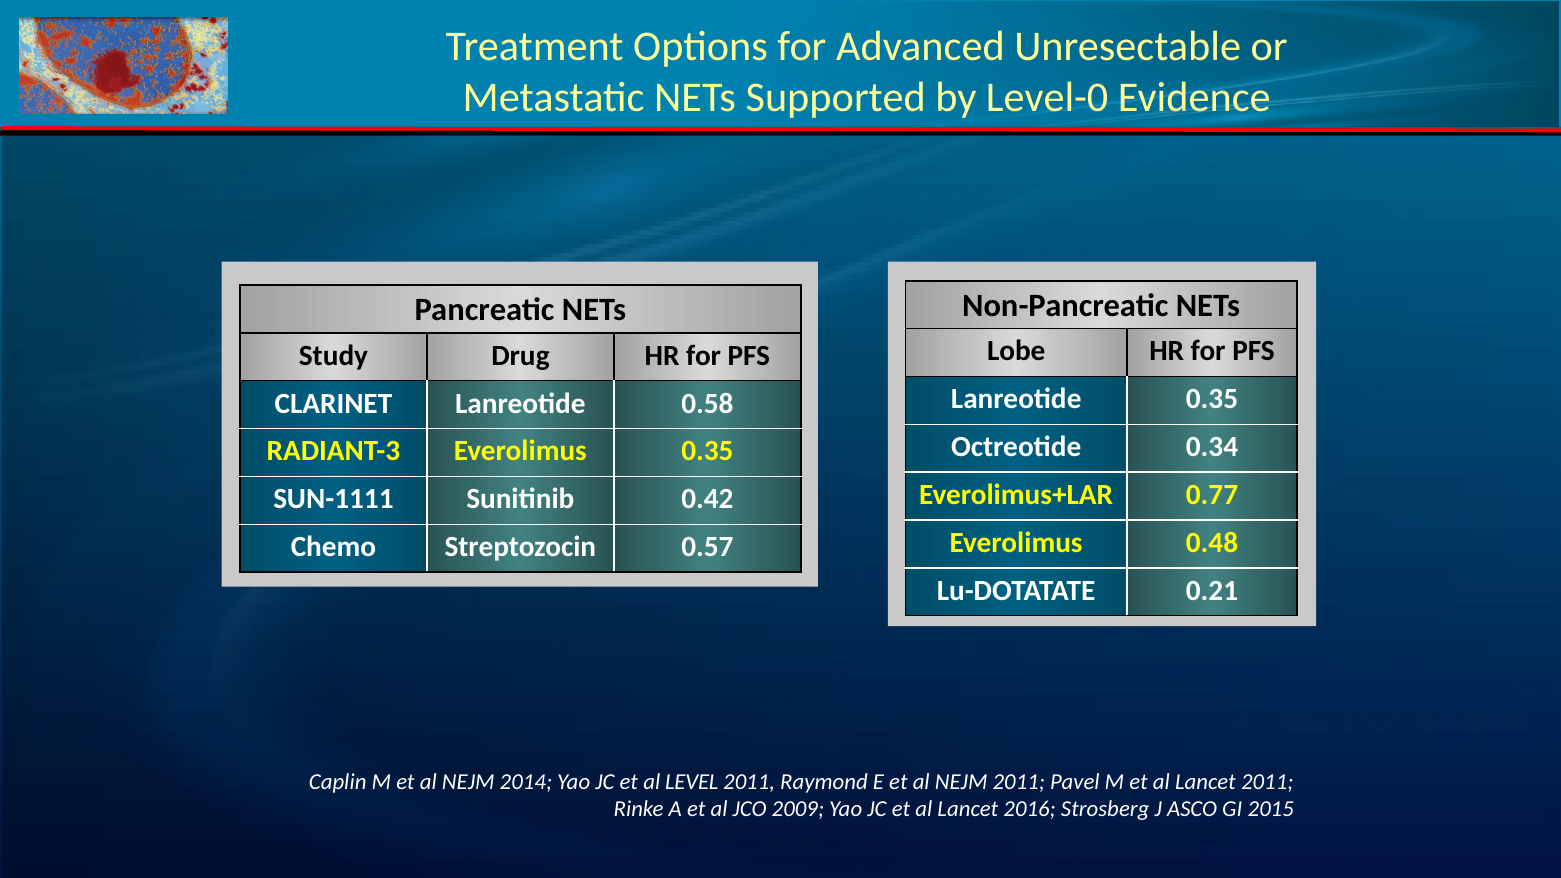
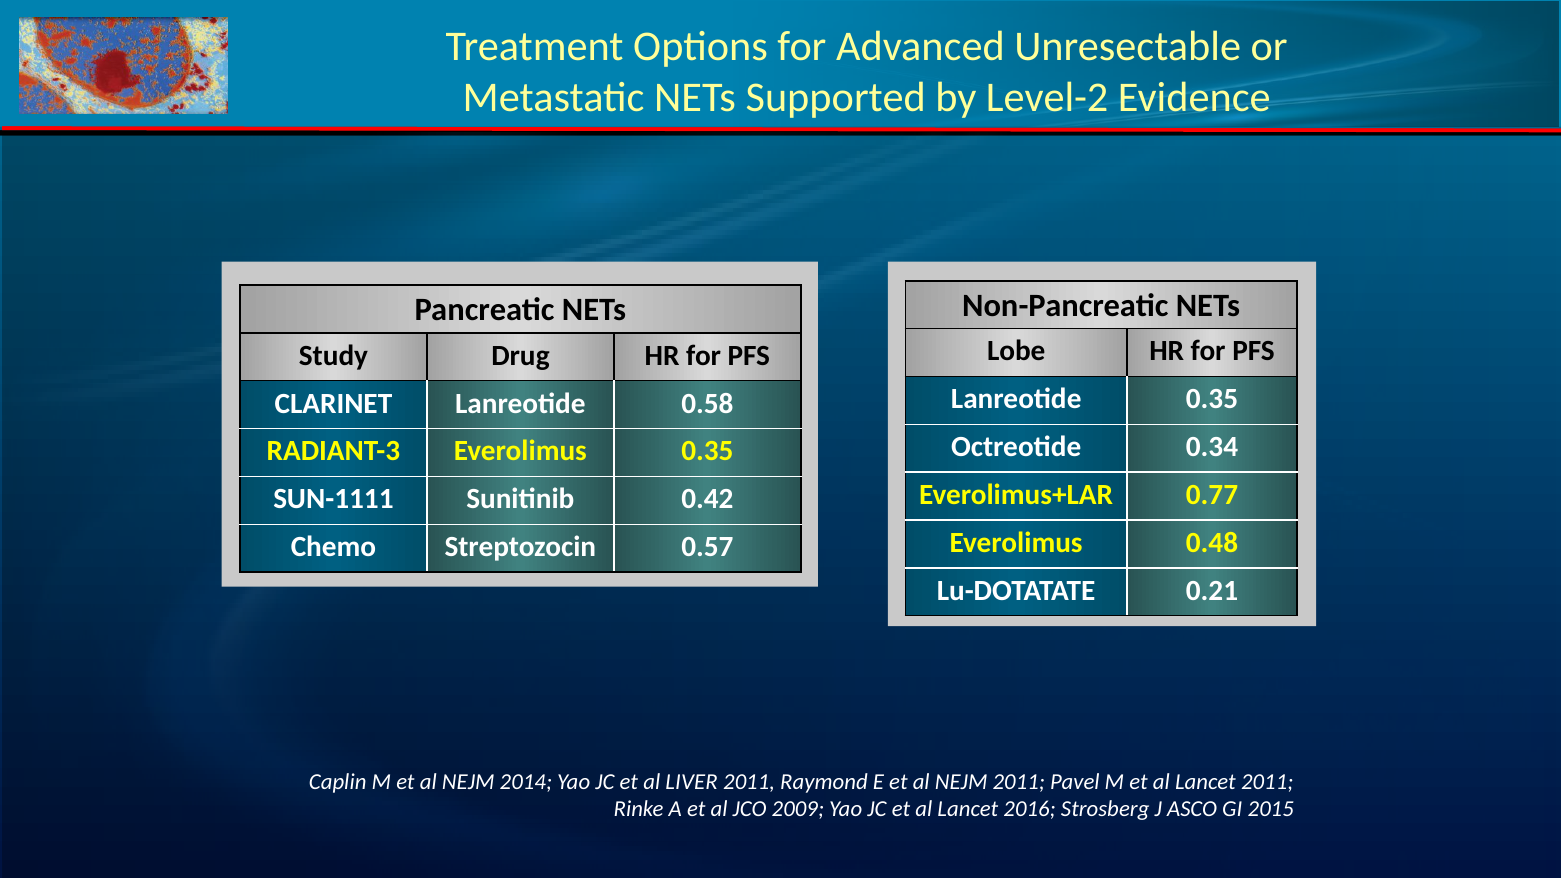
Level-0: Level-0 -> Level-2 (1047, 98)
LEVEL: LEVEL -> LIVER (692, 782)
